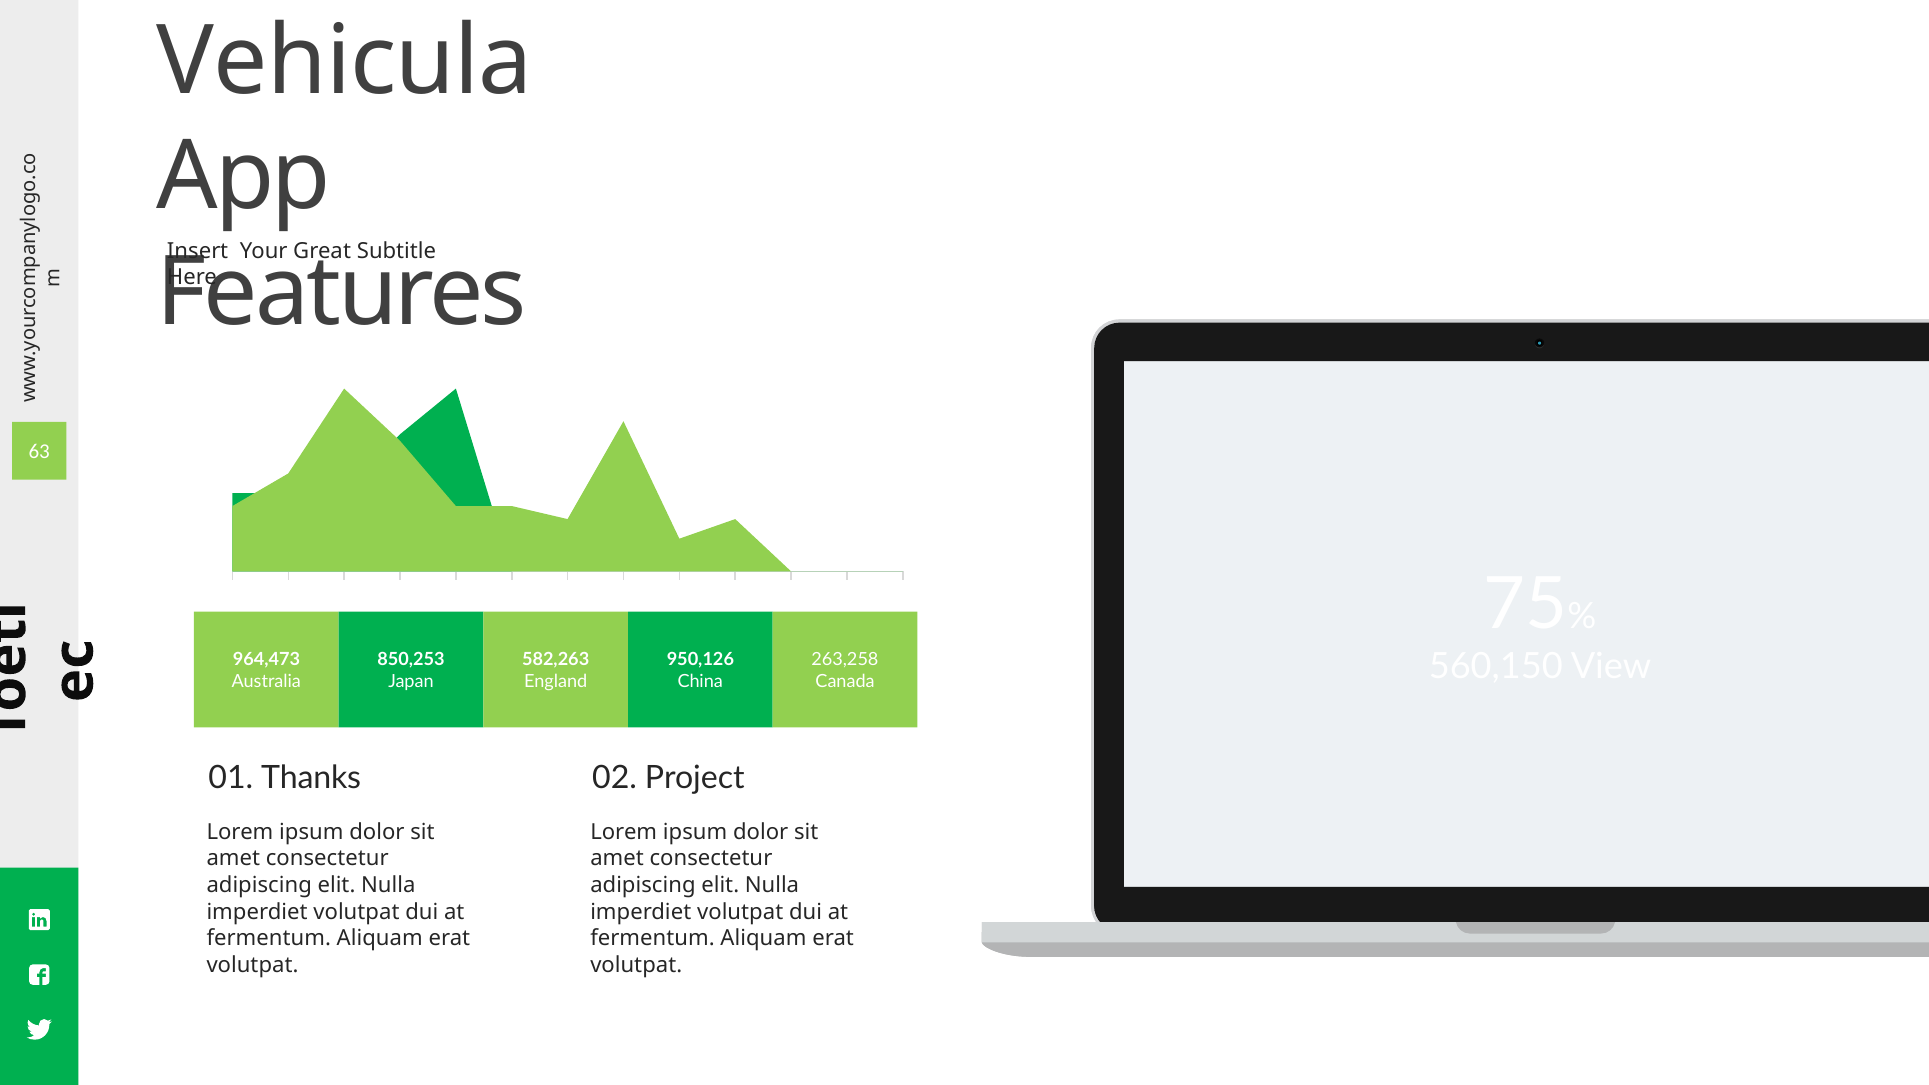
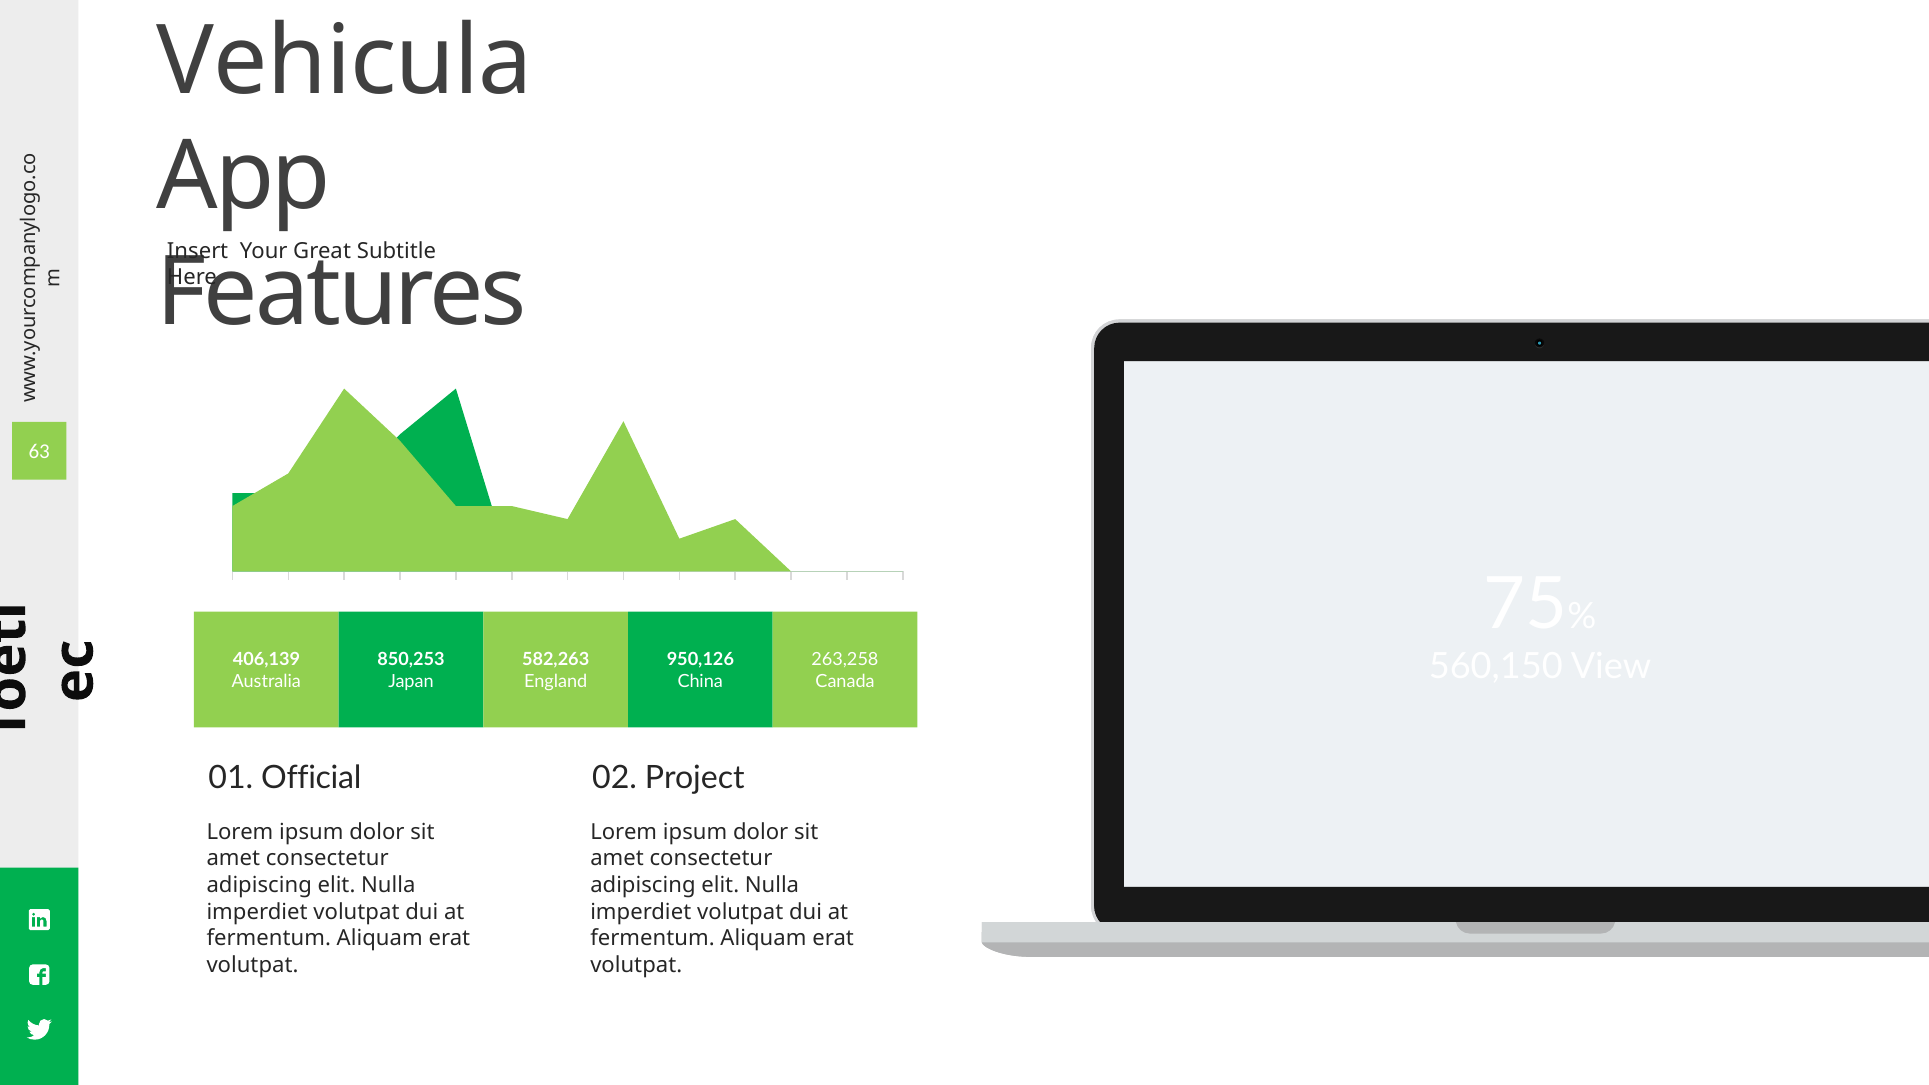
964,473: 964,473 -> 406,139 (266, 660)
Thanks: Thanks -> Official (311, 777)
